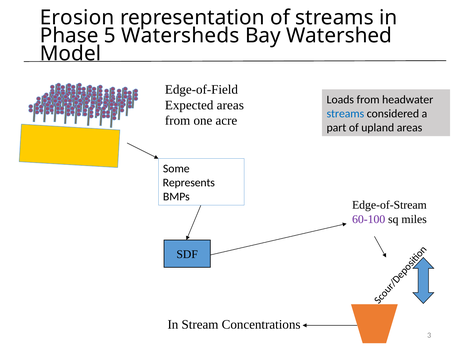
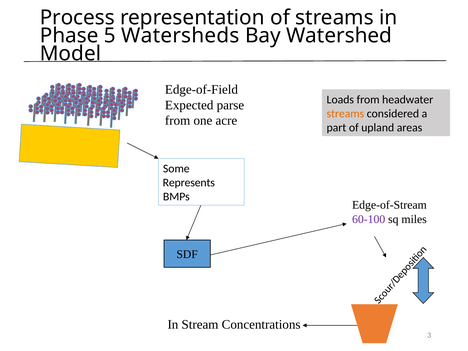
Erosion: Erosion -> Process (77, 18)
Expected areas: areas -> parse (230, 105)
streams colour: blue -> orange (345, 114)
